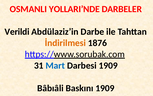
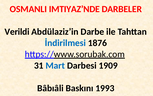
YOLLARI’NDE: YOLLARI’NDE -> IMTIYAZ’NDE (74, 9)
İndirilmesi colour: orange -> blue (65, 43)
Baskını 1909: 1909 -> 1993 (105, 88)
